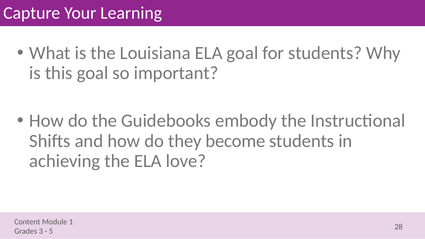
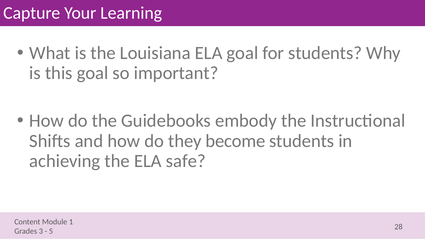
love: love -> safe (186, 161)
